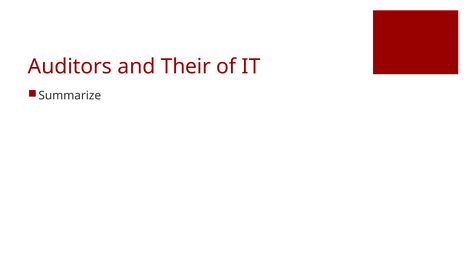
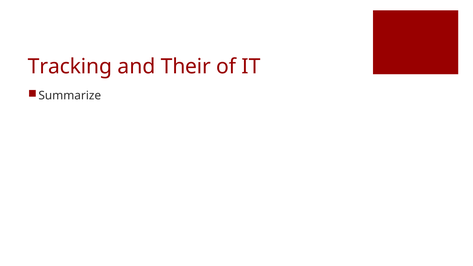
Auditors: Auditors -> Tracking (70, 67)
